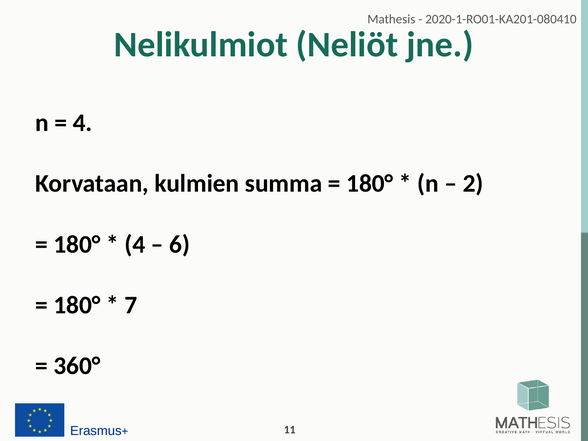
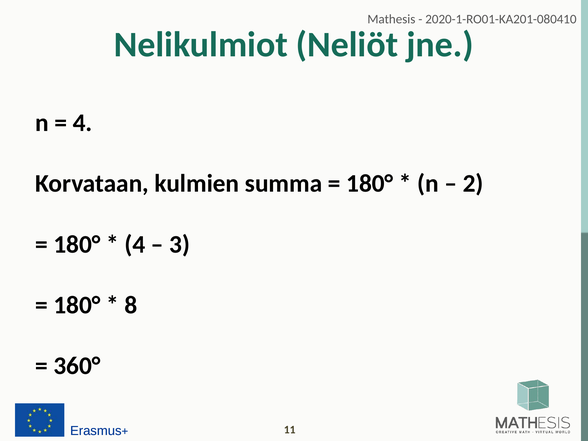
6: 6 -> 3 (180, 244)
7: 7 -> 8 (131, 305)
